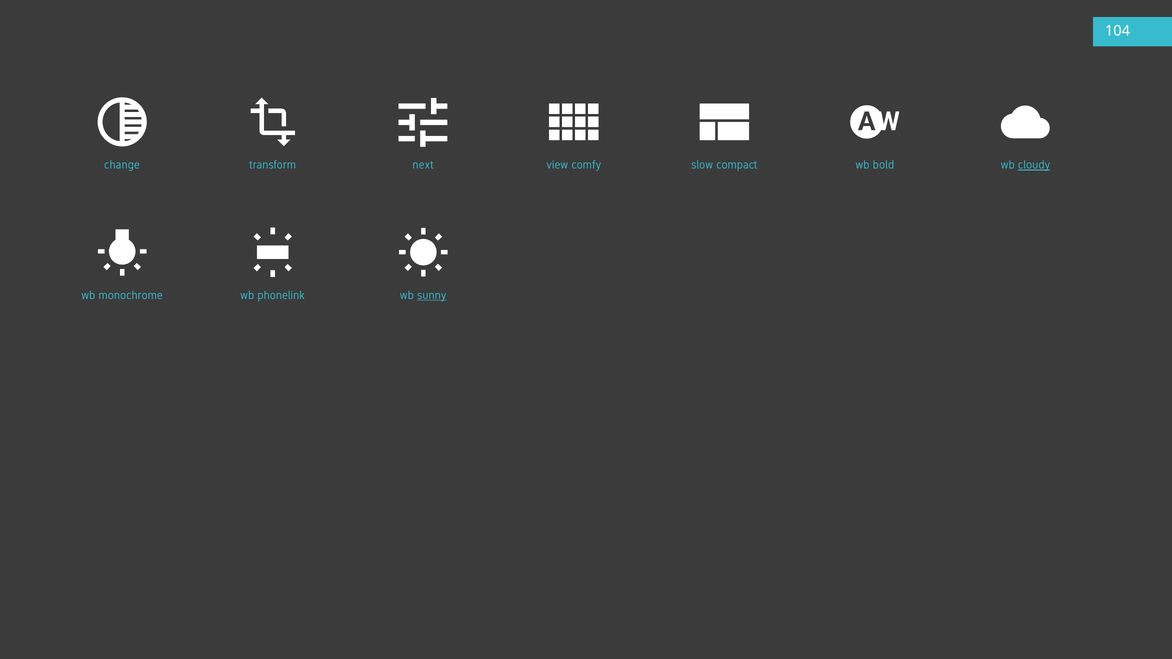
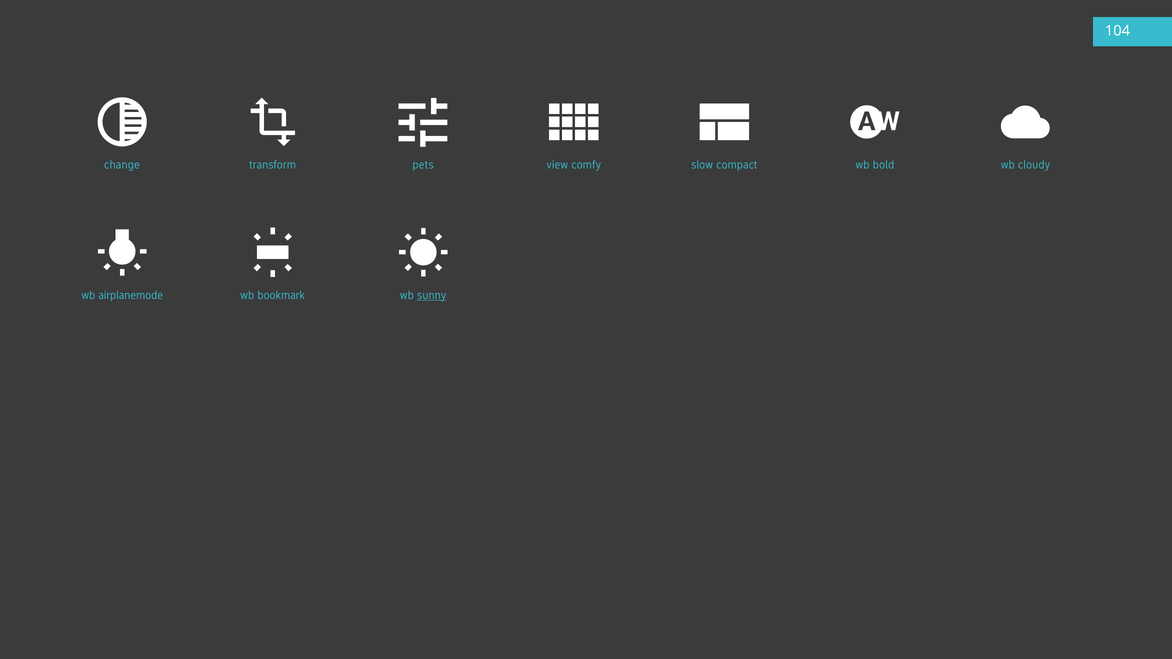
next: next -> pets (423, 165)
cloudy underline: present -> none (1034, 165)
monochrome: monochrome -> airplanemode (131, 295)
phonelink: phonelink -> bookmark (281, 295)
